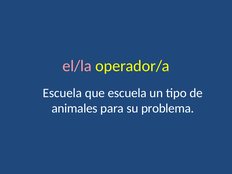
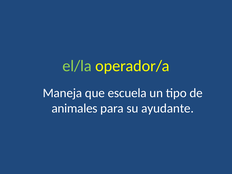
el/la colour: pink -> light green (77, 66)
Escuela: Escuela -> Maneja (62, 93)
problema: problema -> ayudante (168, 108)
